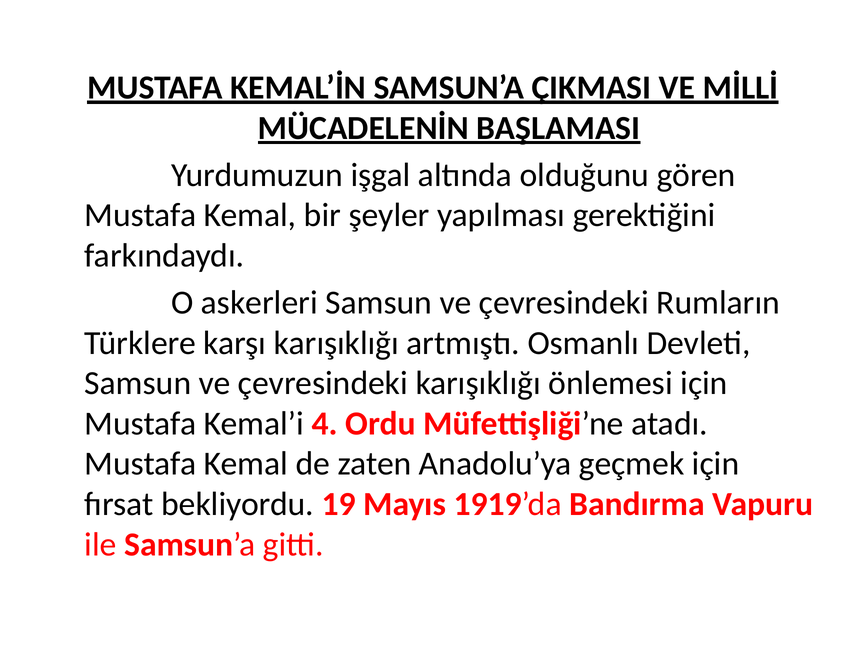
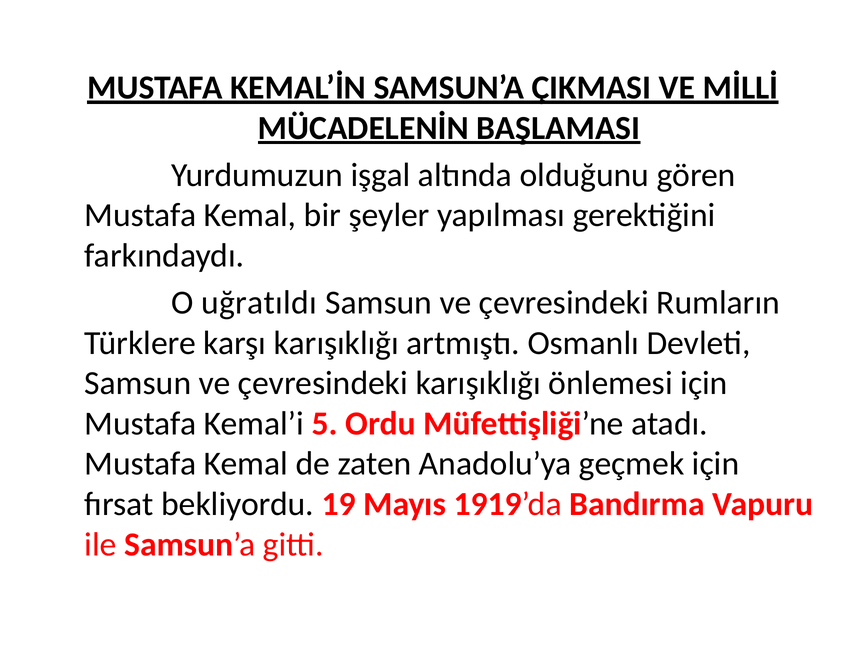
askerleri: askerleri -> uğratıldı (259, 303)
4: 4 -> 5 (325, 424)
